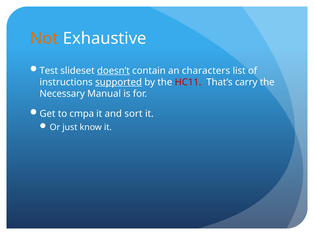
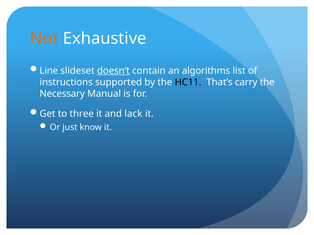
Test: Test -> Line (49, 71)
characters: characters -> algorithms (206, 71)
supported underline: present -> none (119, 82)
HC11 colour: red -> black (188, 82)
cmpa: cmpa -> three (82, 114)
sort: sort -> lack (133, 114)
